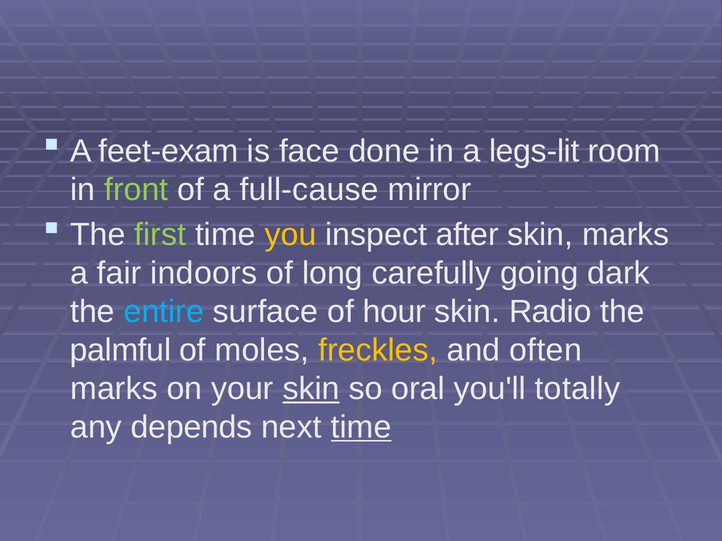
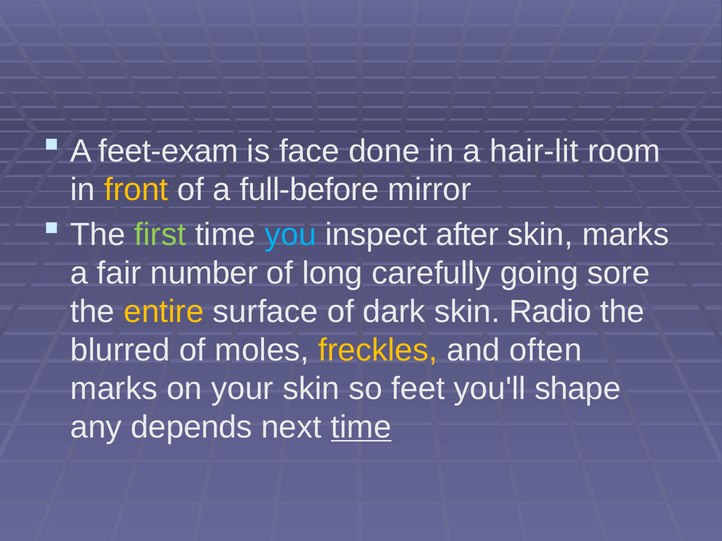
legs-lit: legs-lit -> hair-lit (534, 151)
front colour: light green -> yellow (136, 190)
full-cause: full-cause -> full-before (309, 190)
you colour: yellow -> light blue (290, 235)
indoors: indoors -> number (204, 273)
dark: dark -> sore (619, 273)
entire colour: light blue -> yellow (164, 312)
hour: hour -> dark (394, 312)
palmful: palmful -> blurred (120, 350)
skin underline: present -> none (311, 389)
oral: oral -> feet (418, 389)
totally: totally -> shape (578, 389)
